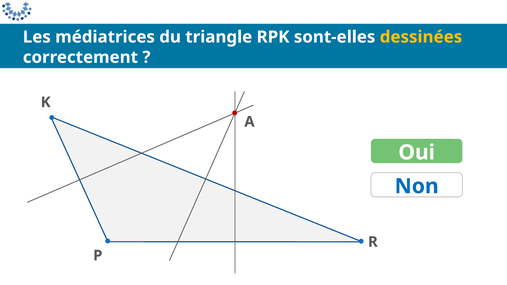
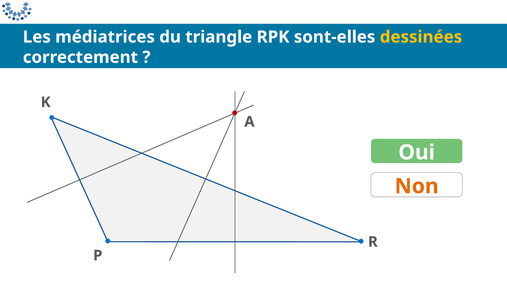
Non colour: blue -> orange (417, 186)
